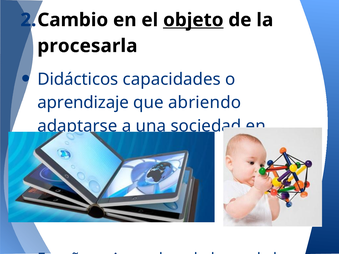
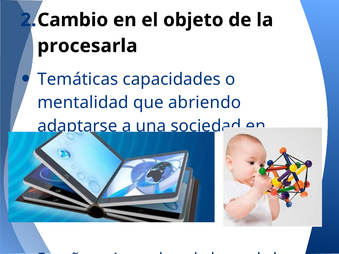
objeto underline: present -> none (193, 20)
Didácticos: Didácticos -> Temáticas (78, 79)
aprendizaje: aprendizaje -> mentalidad (83, 103)
